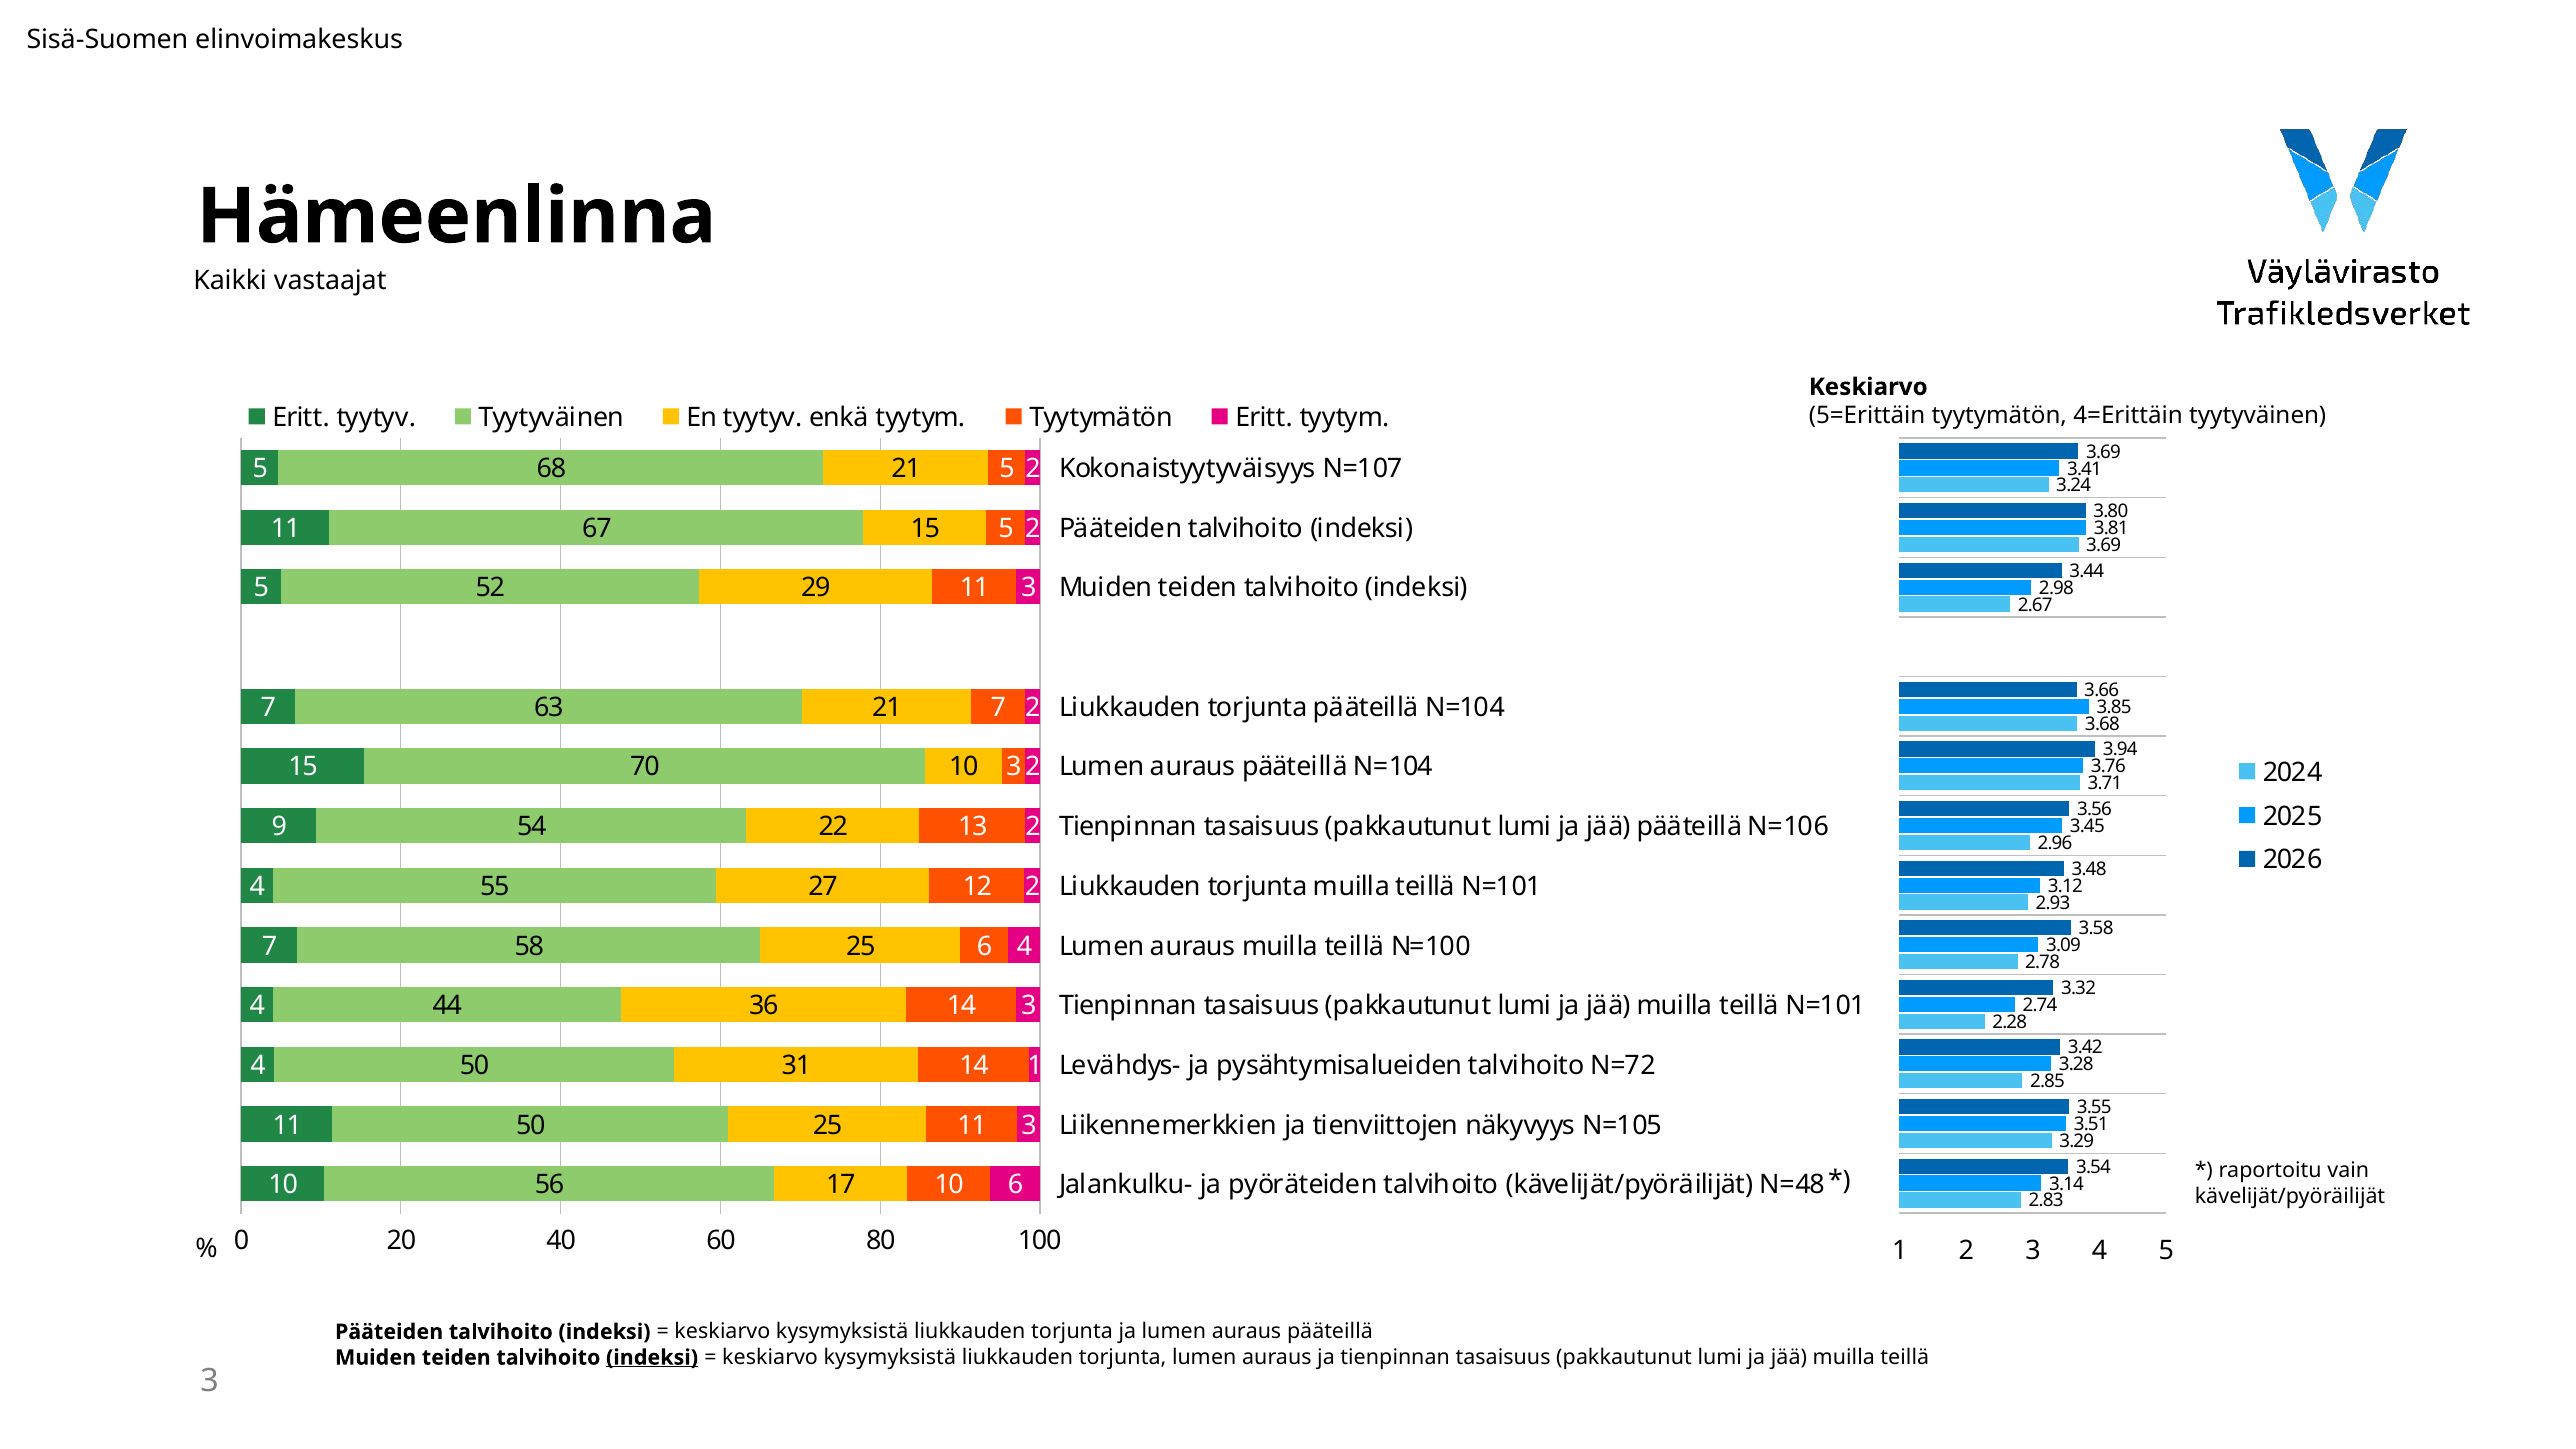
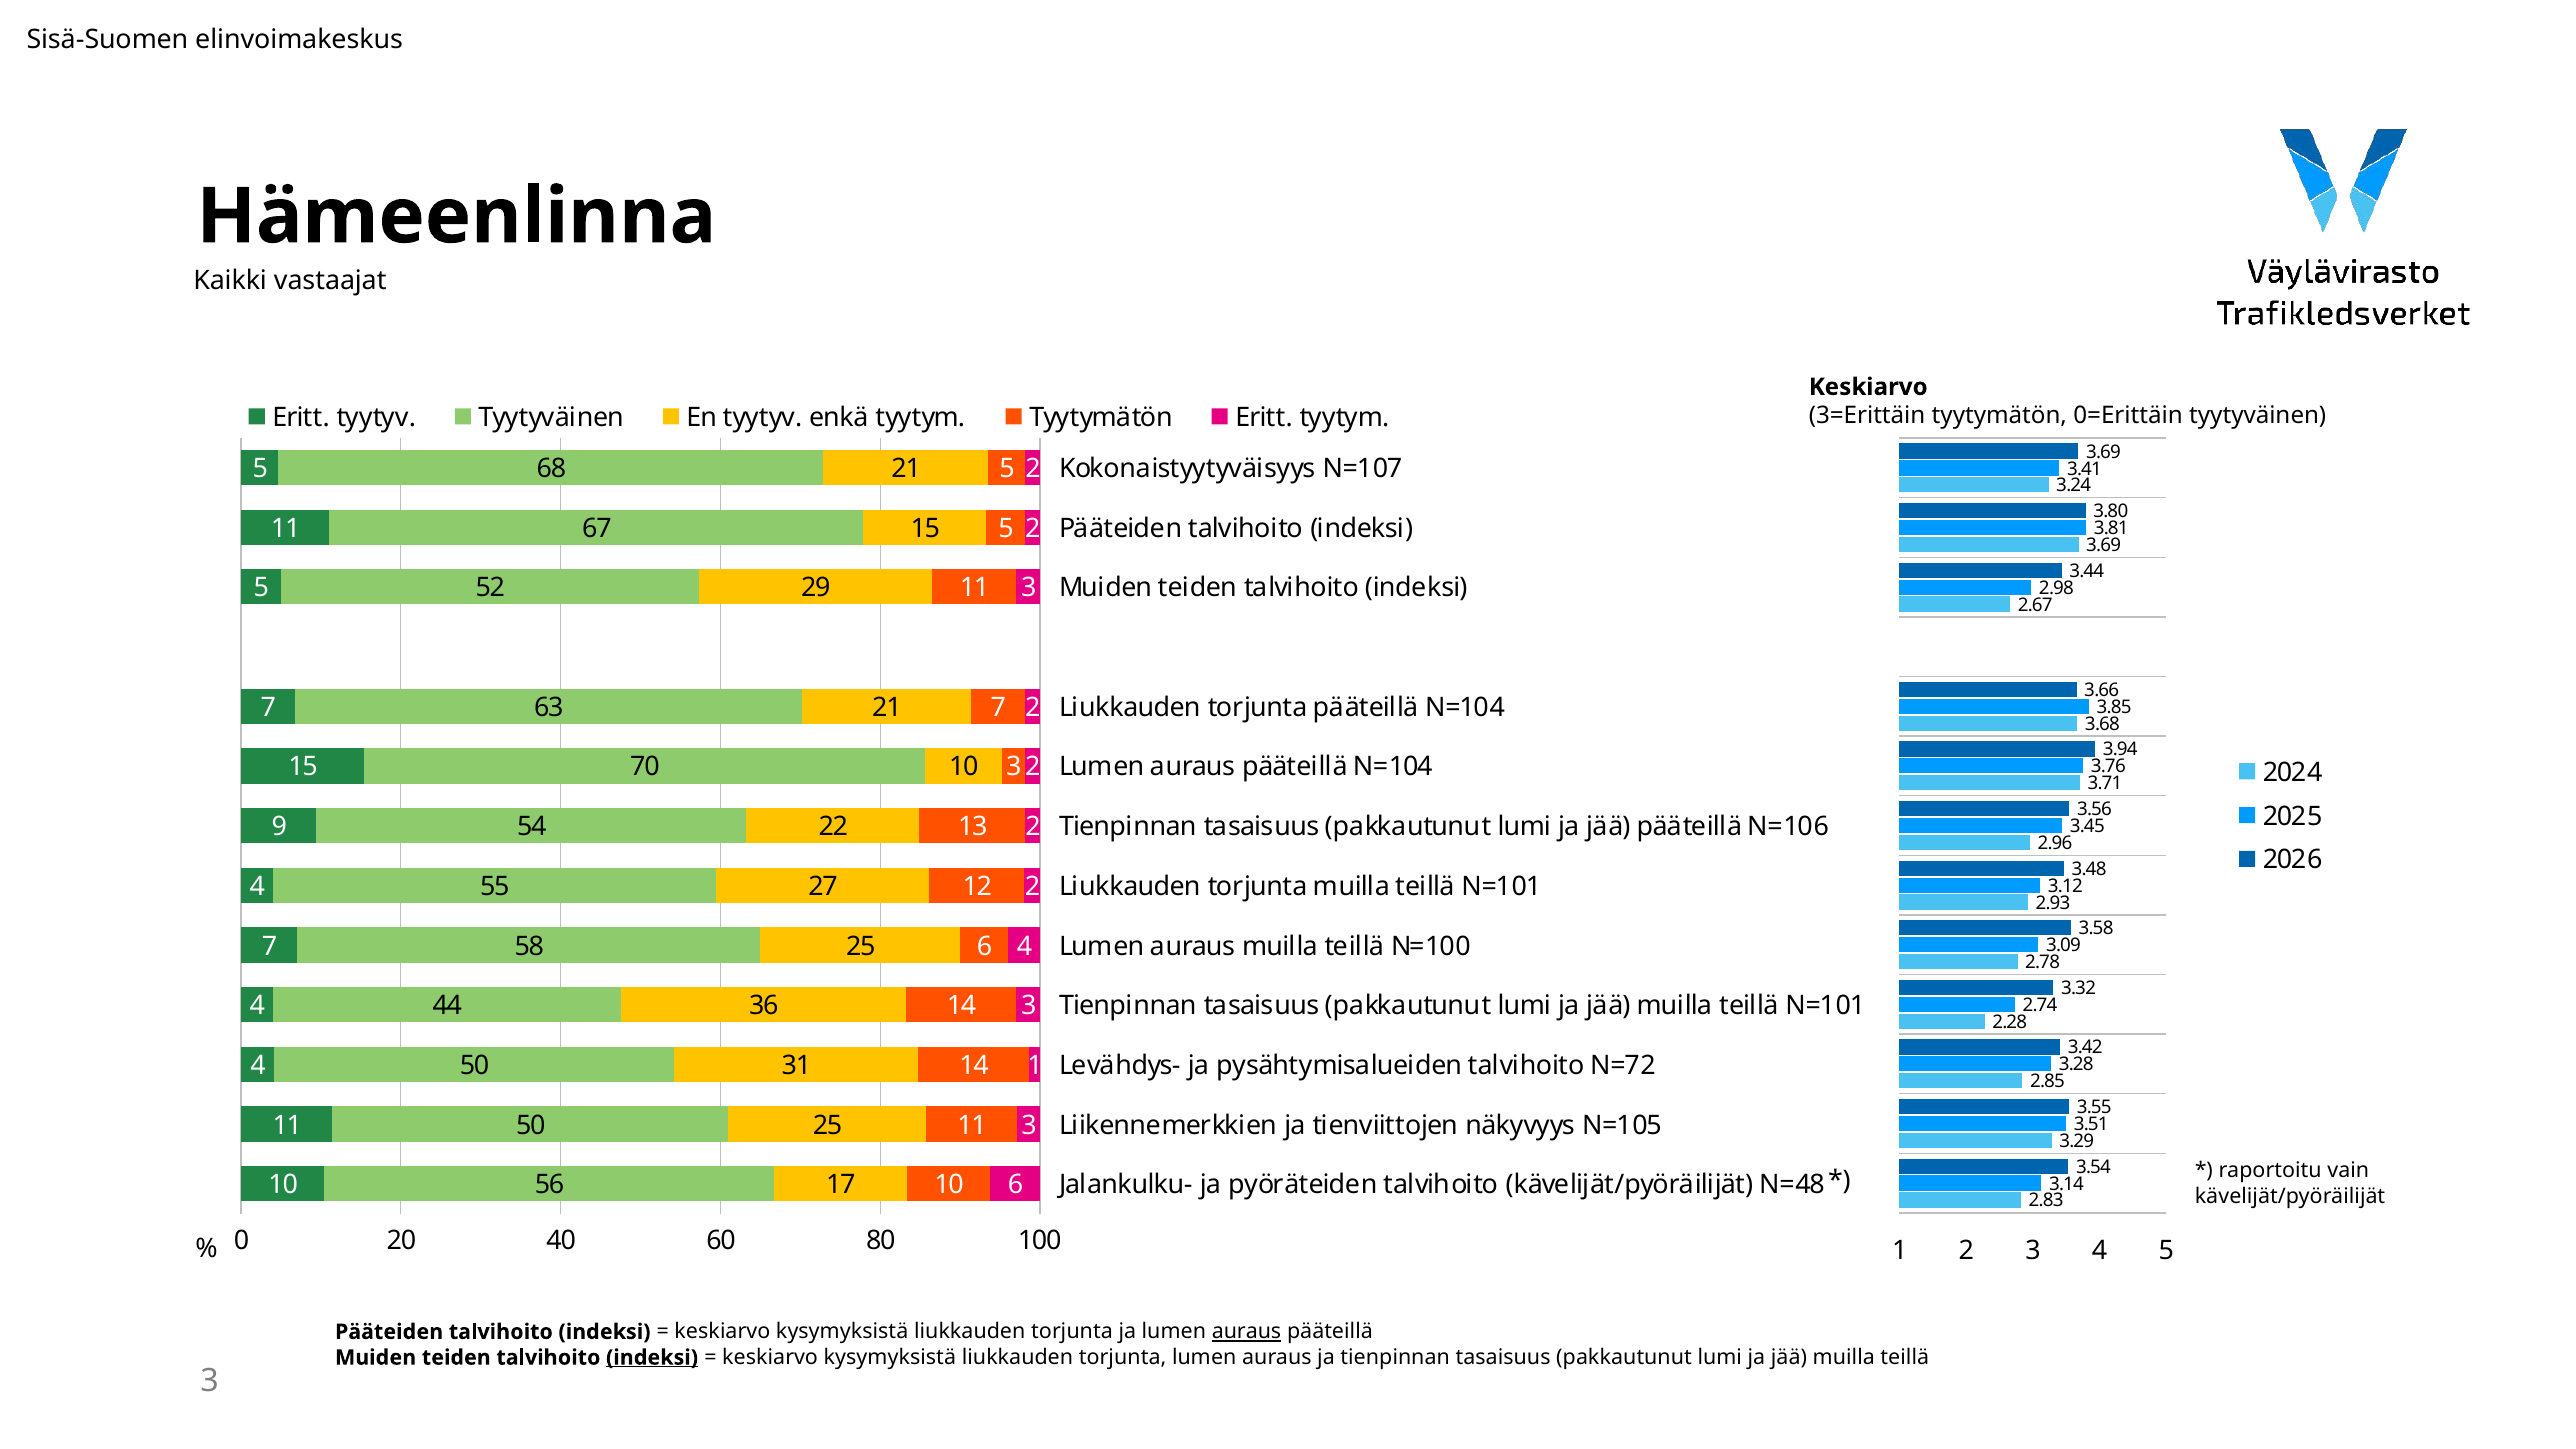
5=Erittäin: 5=Erittäin -> 3=Erittäin (1867, 416)
4=Erittäin: 4=Erittäin -> 0=Erittäin (2128, 416)
auraus underline: none -> present (1247, 1332)
